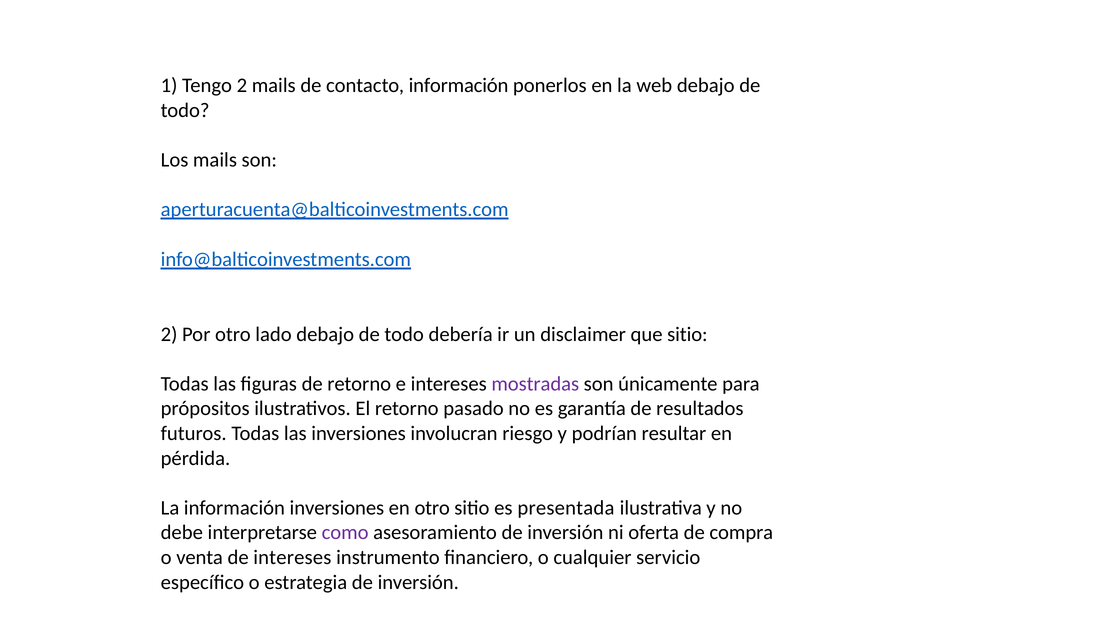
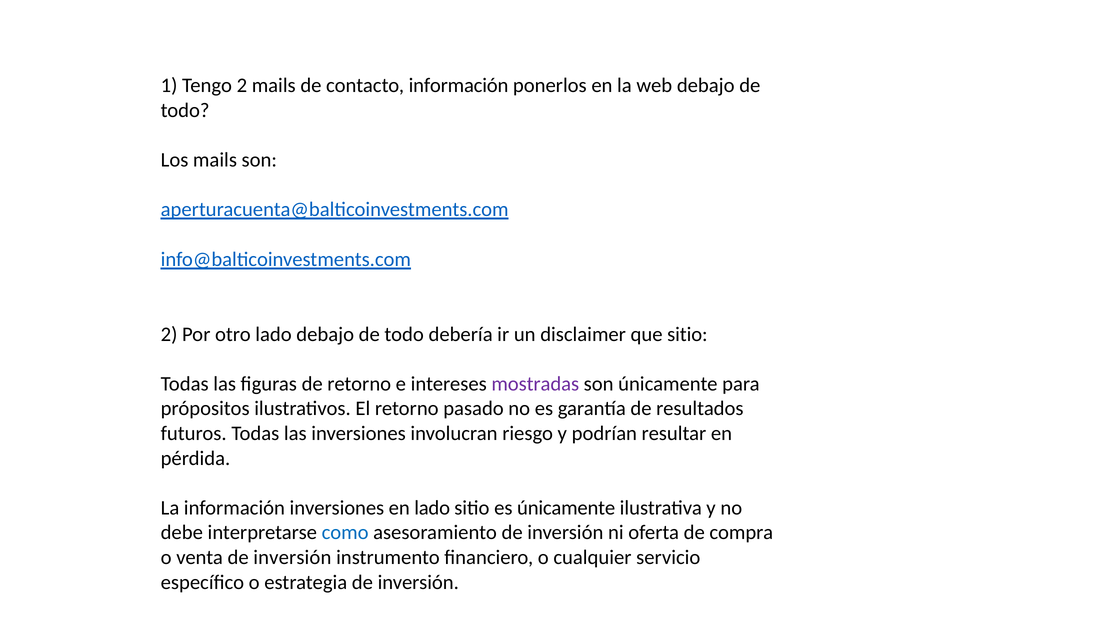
en otro: otro -> lado (432, 508)
es presentada: presentada -> únicamente (566, 508)
como colour: purple -> blue (345, 533)
venta de intereses: intereses -> inversión (292, 558)
